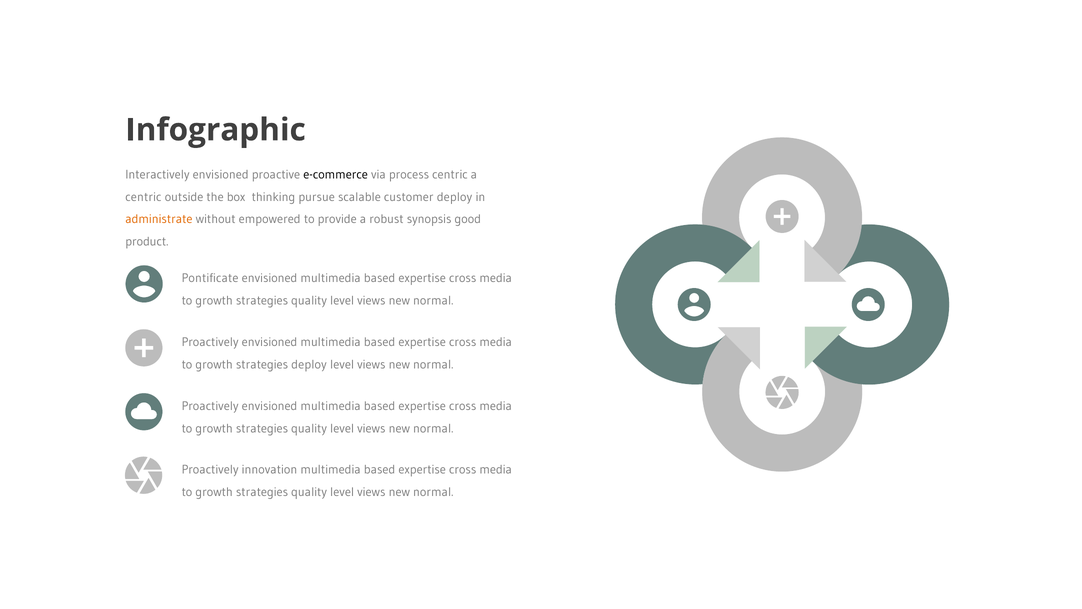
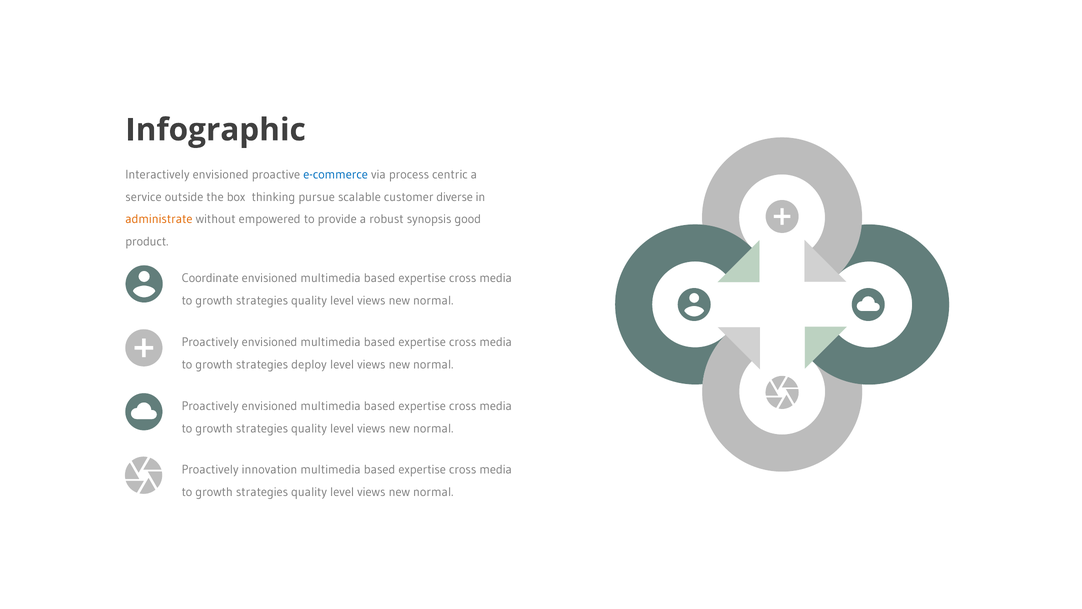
e-commerce colour: black -> blue (336, 174)
centric: centric -> service (143, 197)
customer deploy: deploy -> diverse (455, 197)
Pontificate: Pontificate -> Coordinate (210, 278)
